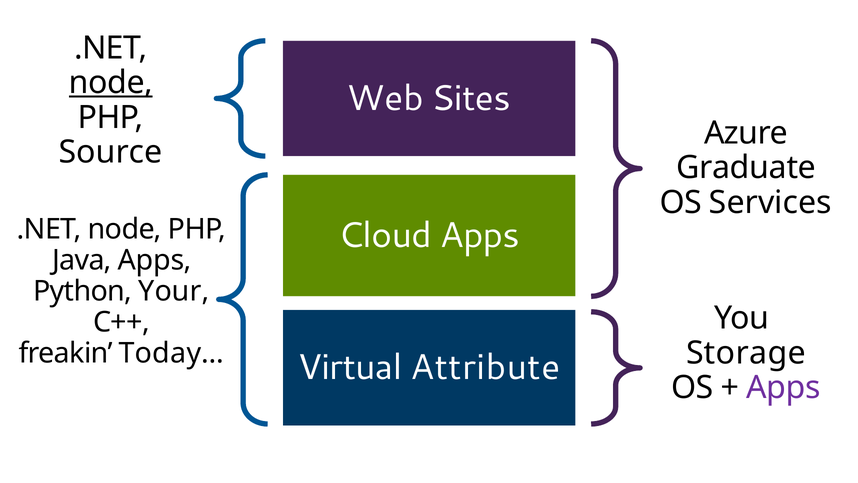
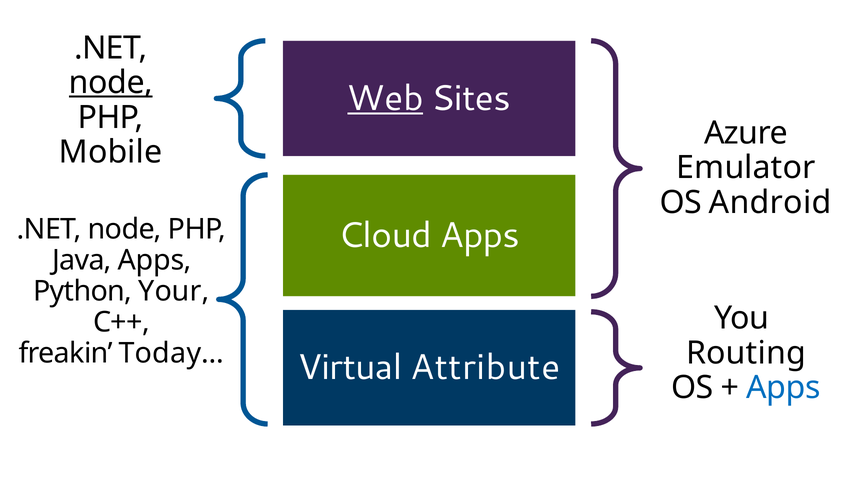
Web underline: none -> present (385, 98)
Source: Source -> Mobile (111, 152)
Graduate: Graduate -> Emulator (746, 168)
Services: Services -> Android (770, 202)
Storage: Storage -> Routing (746, 353)
Apps colour: purple -> blue (783, 387)
